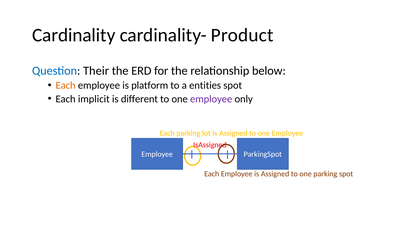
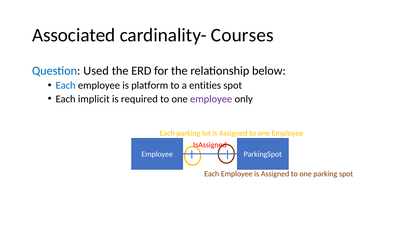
Cardinality: Cardinality -> Associated (74, 35)
Product: Product -> Courses (242, 35)
Their: Their -> Used (96, 71)
Each colour: orange -> blue (66, 85)
different: different -> required (139, 99)
